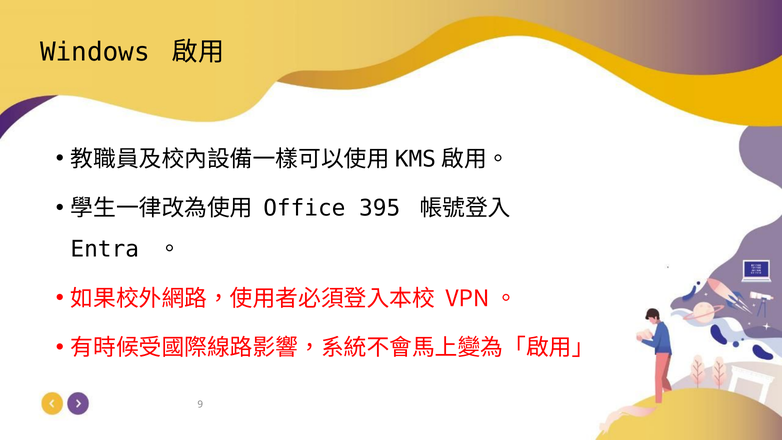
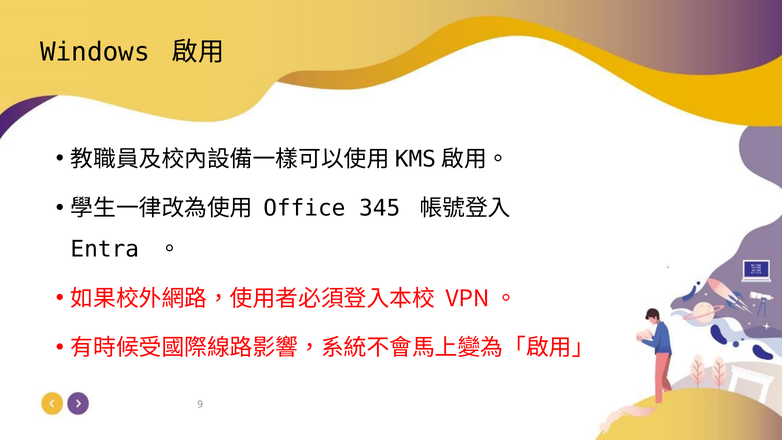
395: 395 -> 345 (380, 208)
